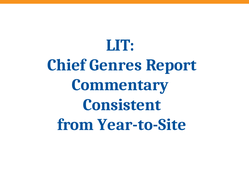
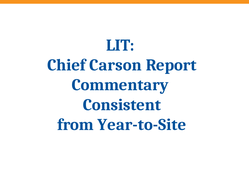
Genres: Genres -> Carson (116, 65)
